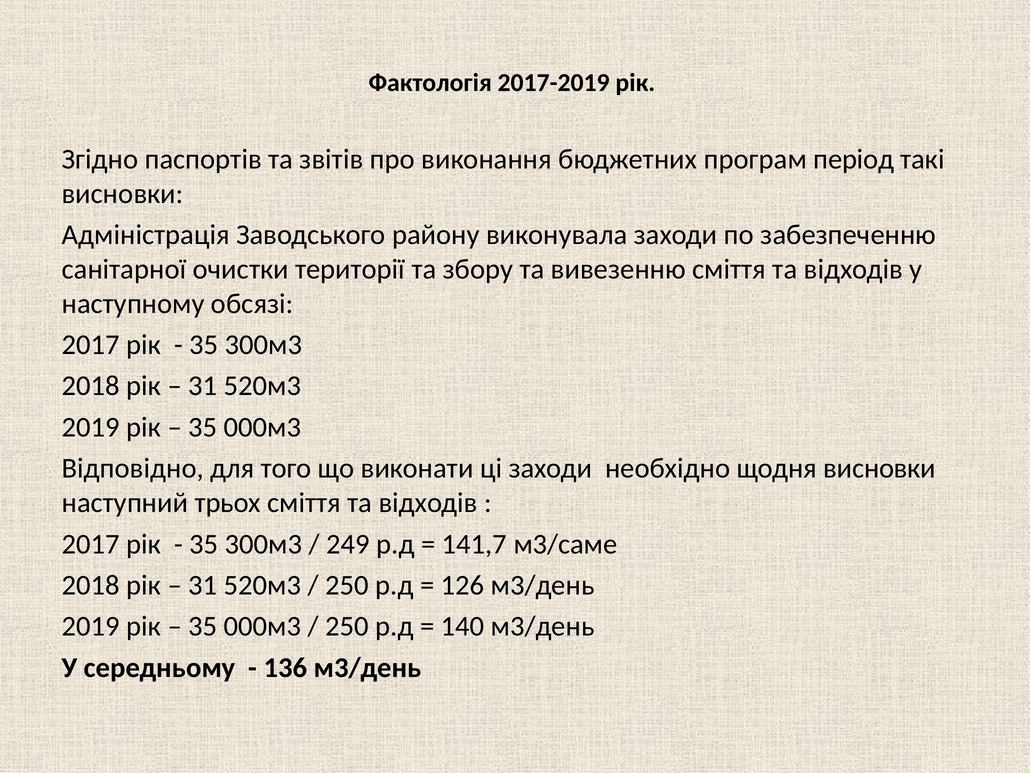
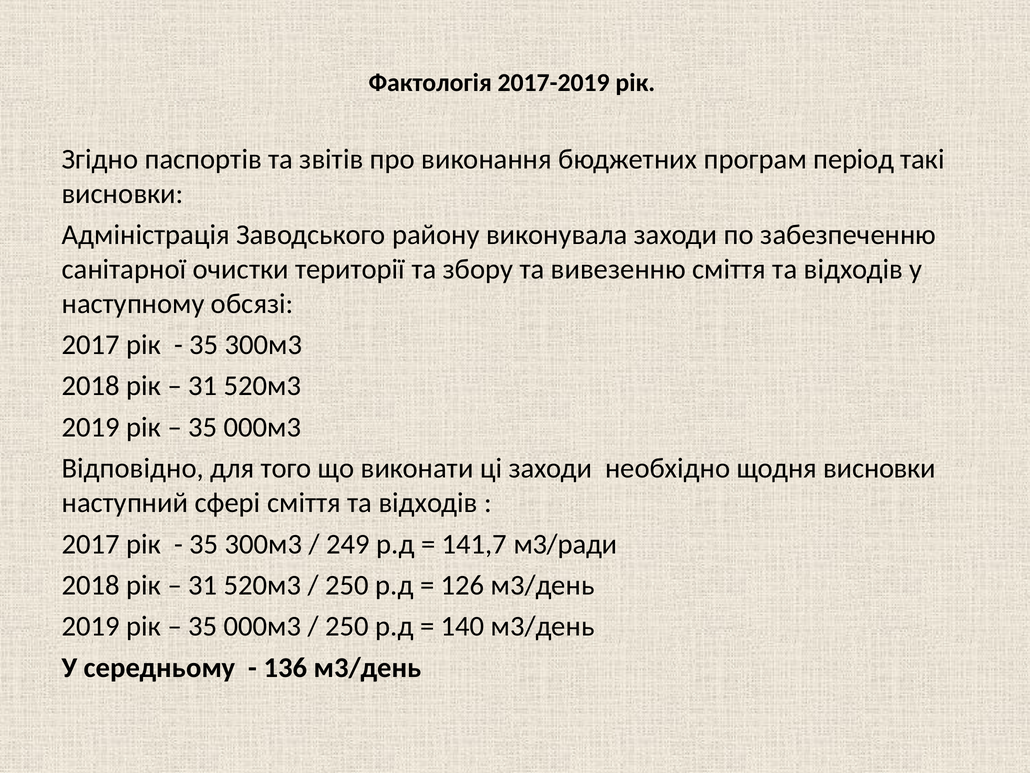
трьох: трьох -> сфері (228, 503)
м3/саме: м3/саме -> м3/ради (565, 544)
